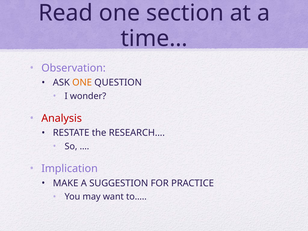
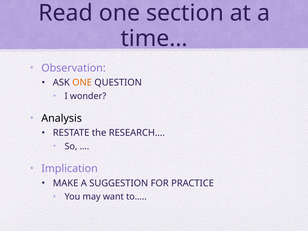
Analysis colour: red -> black (62, 118)
